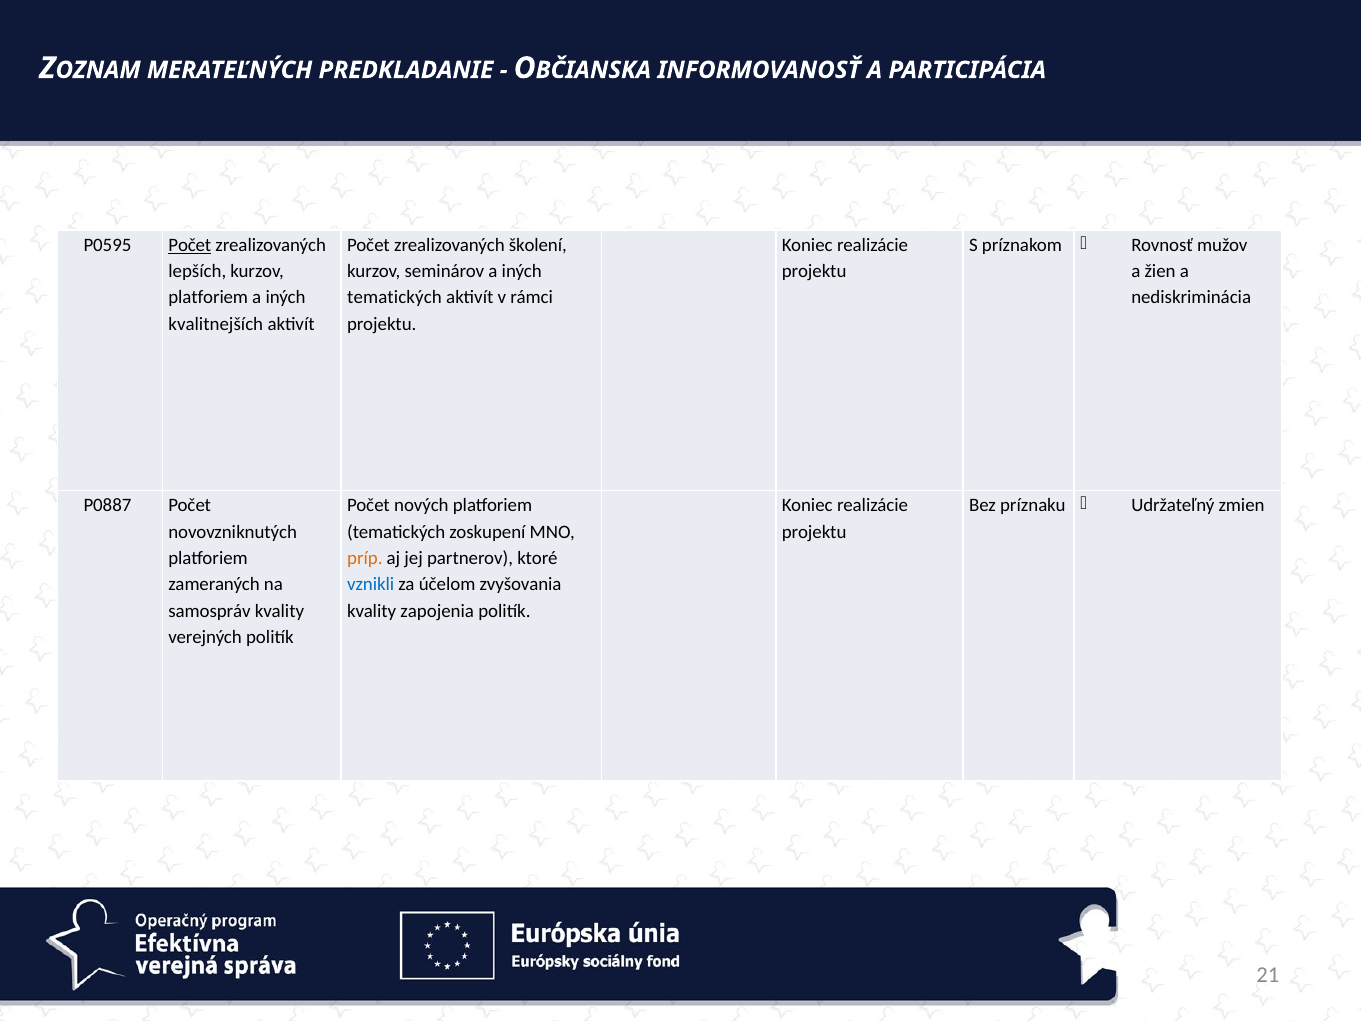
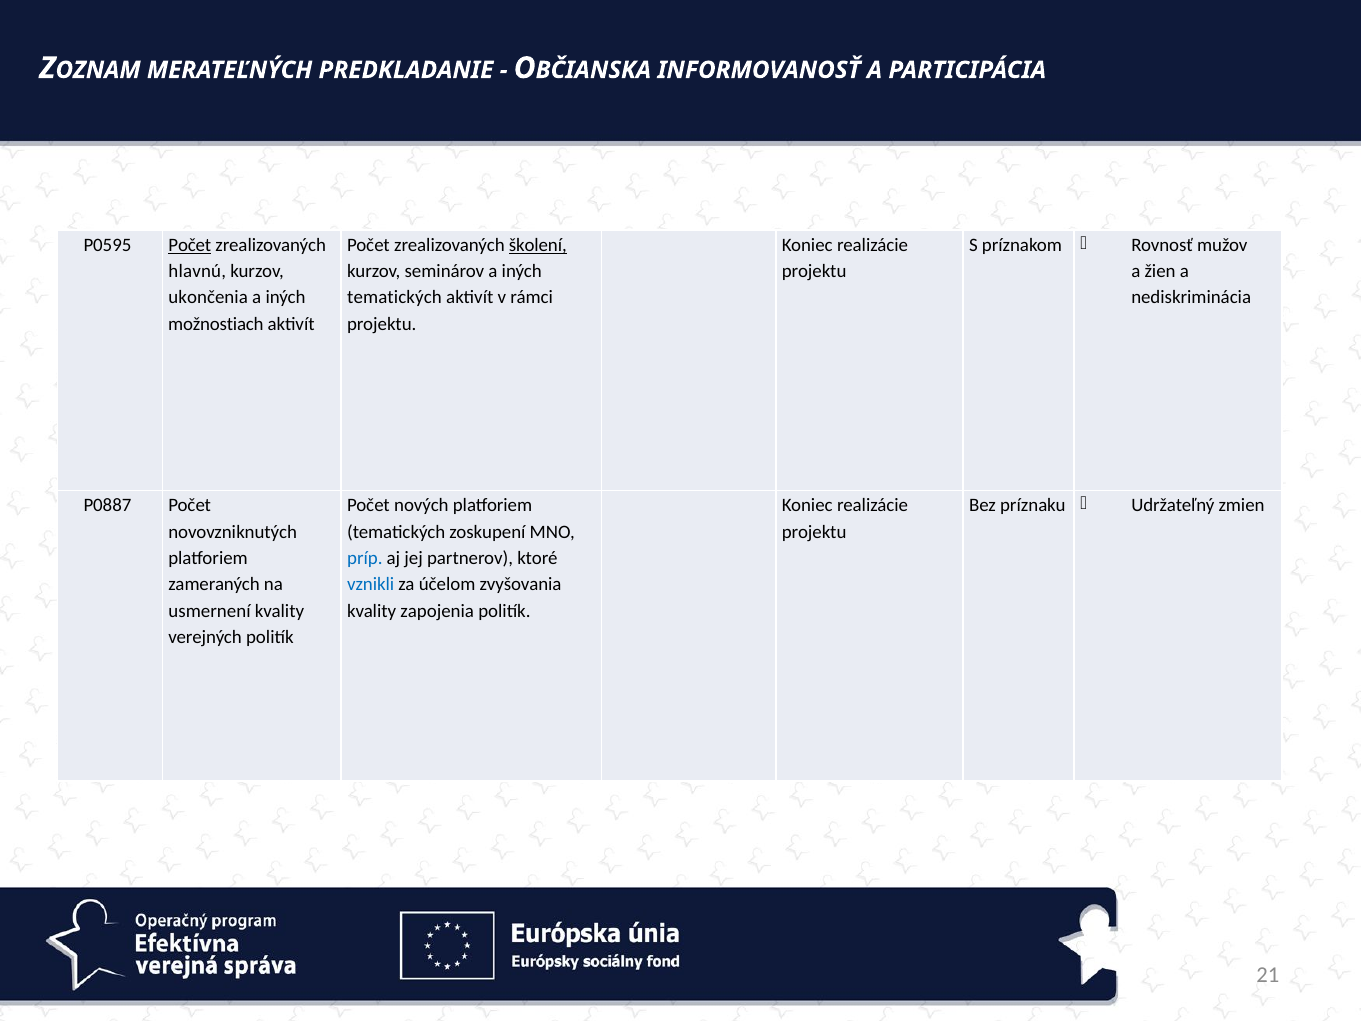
školení underline: none -> present (538, 245)
lepších: lepších -> hlavnú (197, 271)
platforiem: platforiem -> ukončenia (208, 298)
kvalitnejších: kvalitnejších -> možnostiach (216, 324)
príp colour: orange -> blue (365, 558)
samospráv: samospráv -> usmernení (209, 611)
